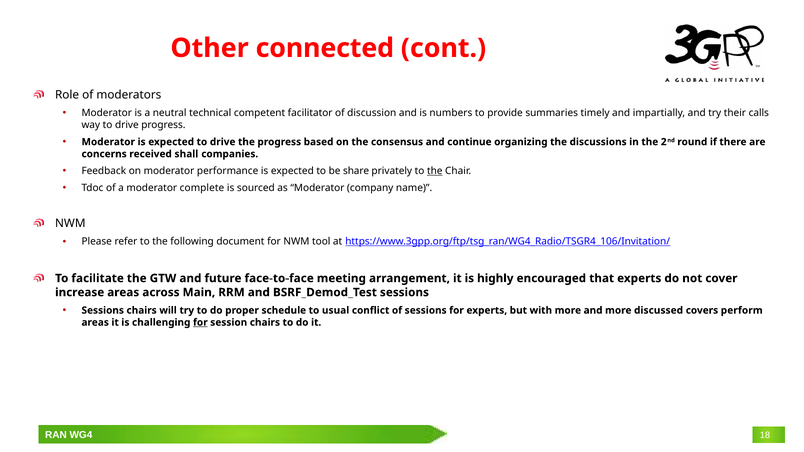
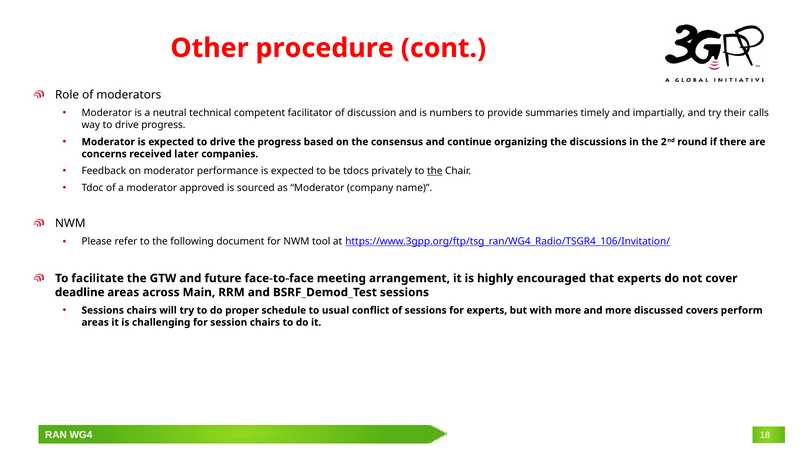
connected: connected -> procedure (325, 48)
shall: shall -> later (186, 154)
share: share -> tdocs (356, 171)
complete: complete -> approved (202, 188)
increase: increase -> deadline (80, 293)
for underline: present -> none (200, 323)
